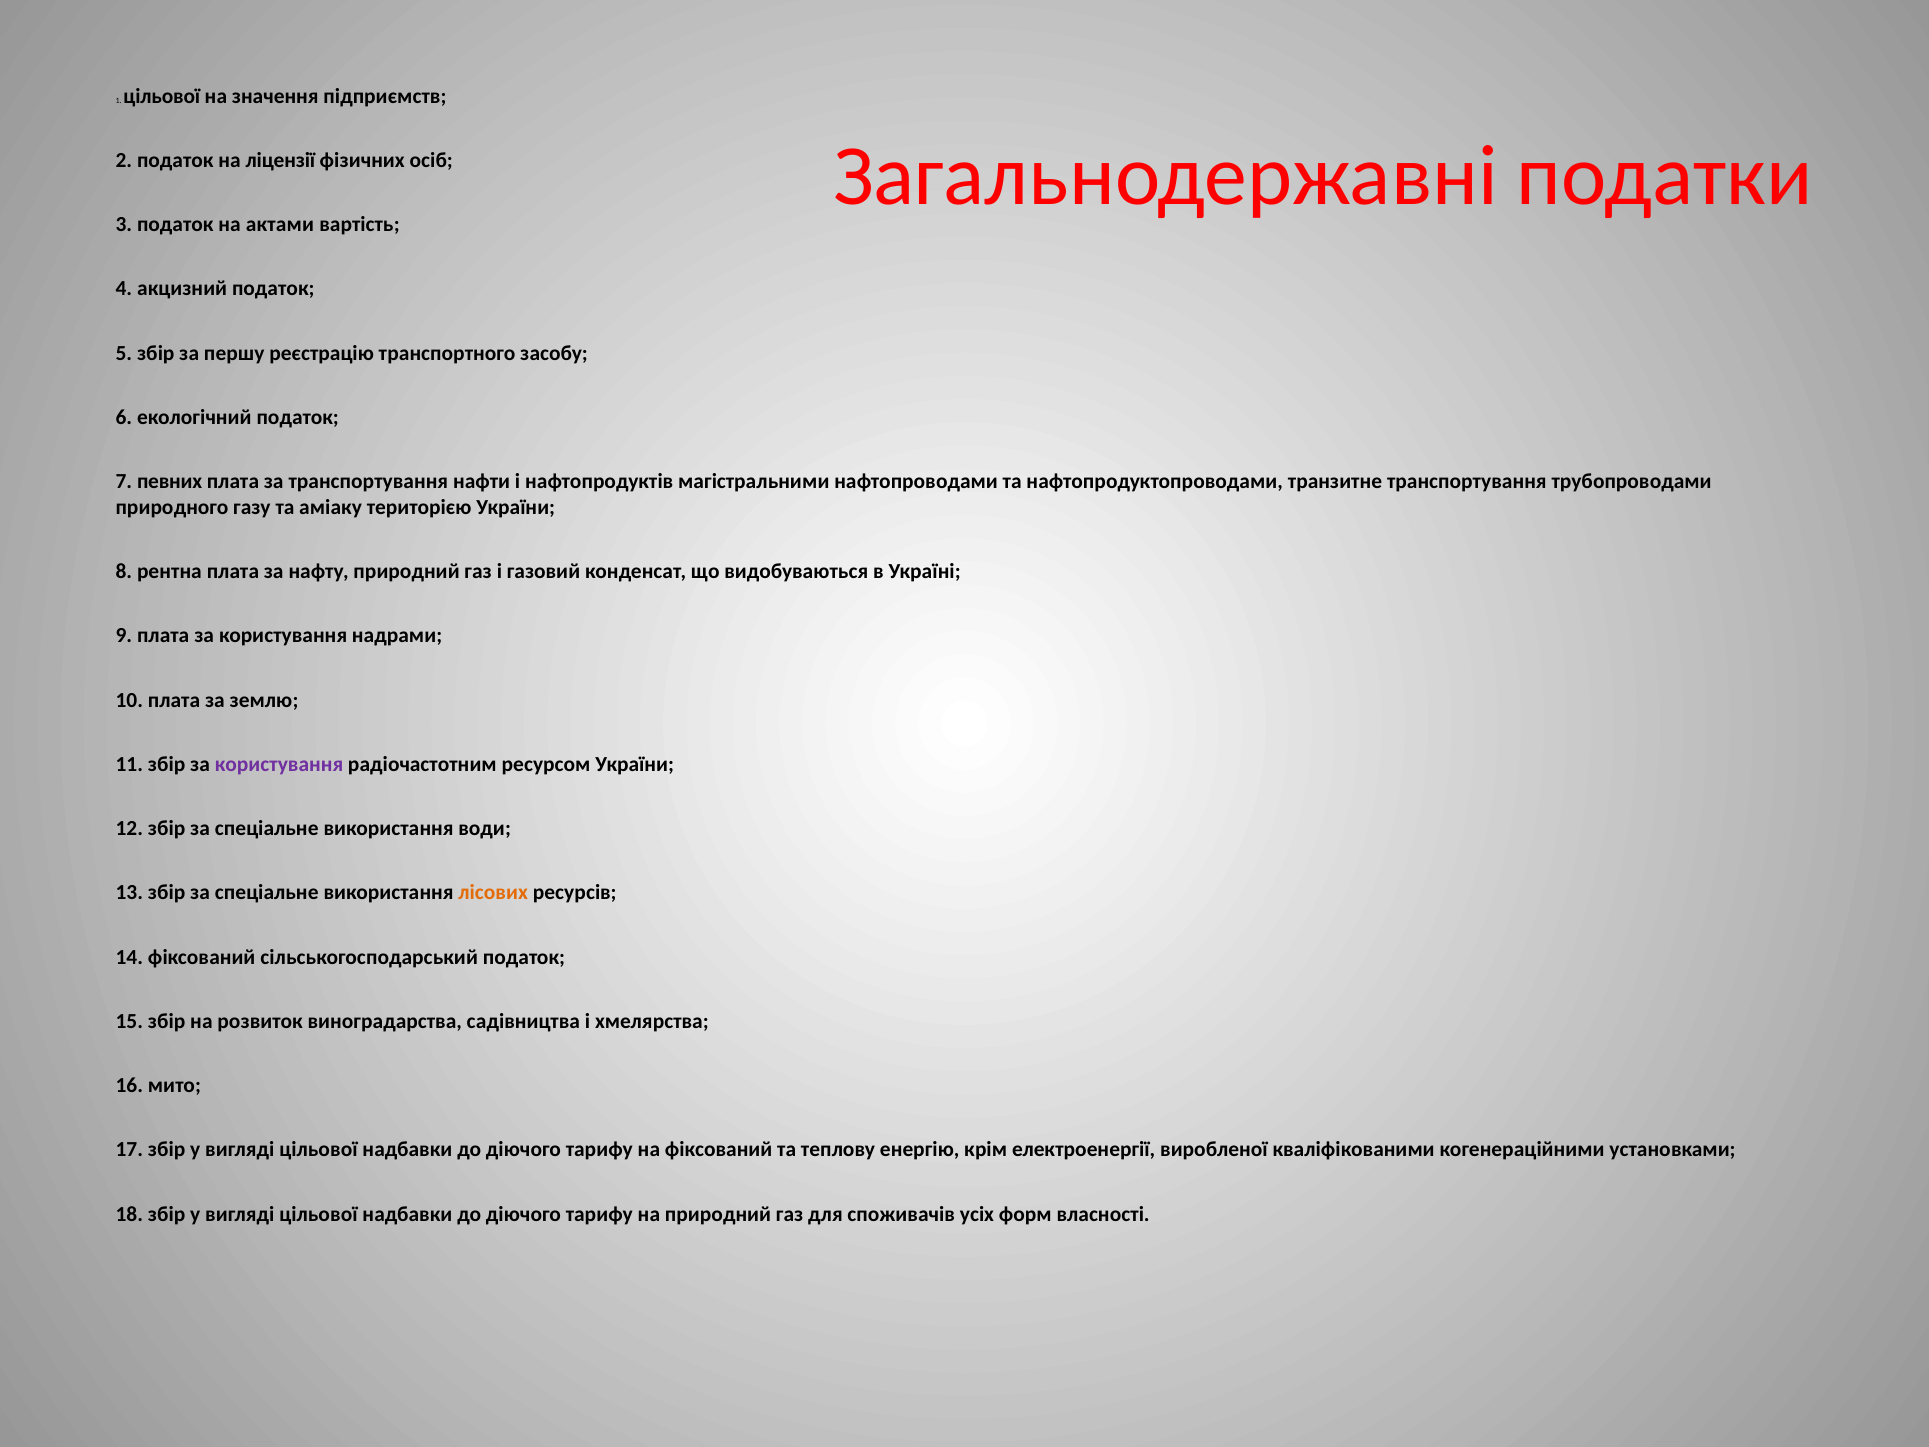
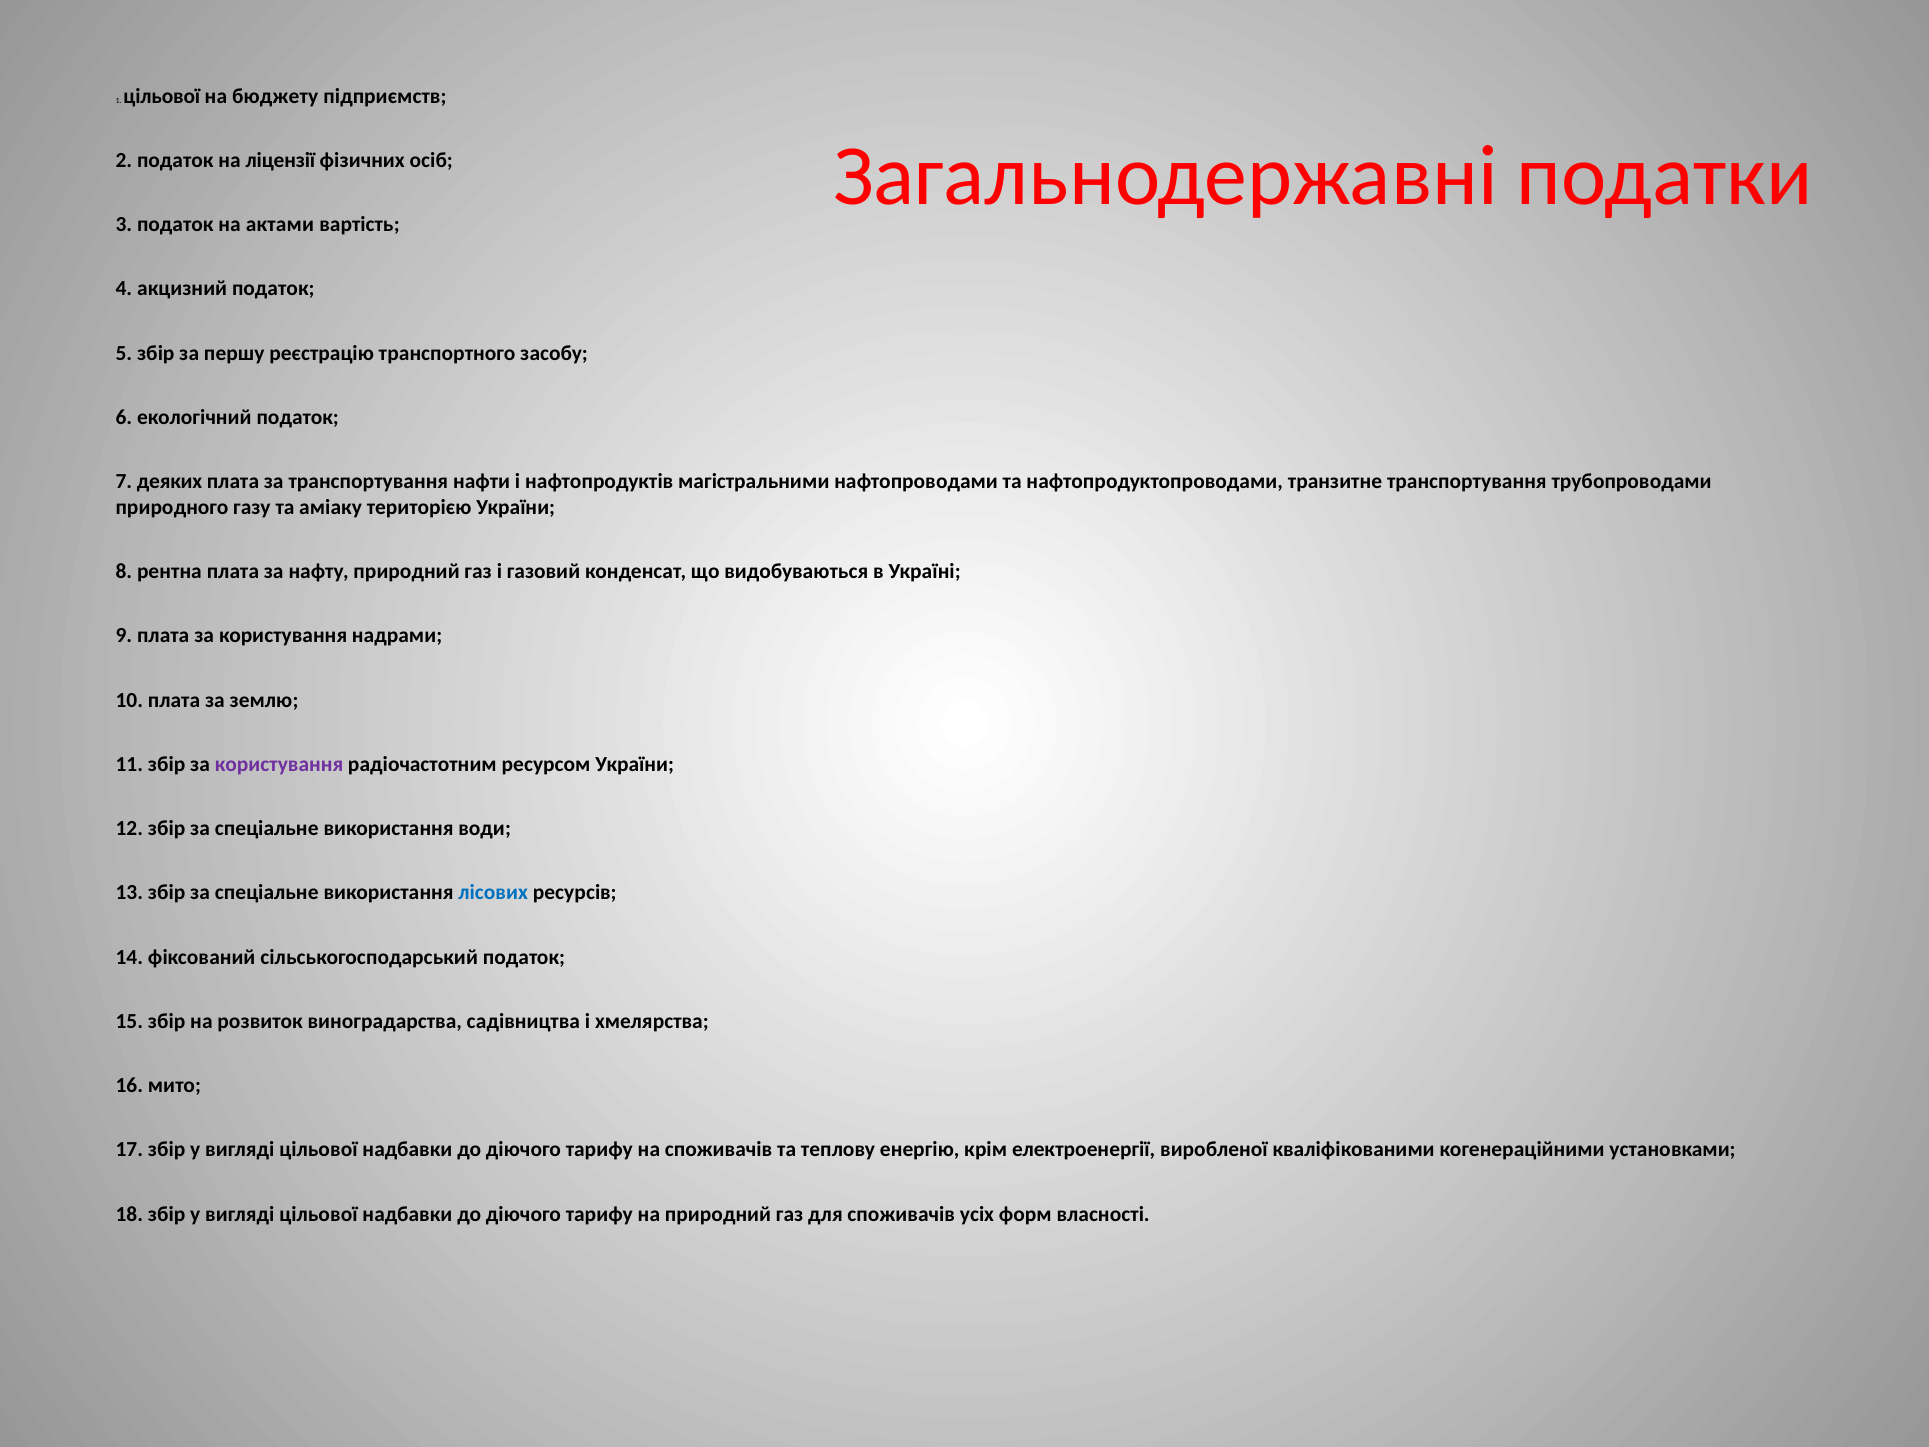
значення: значення -> бюджету (275, 96)
певних: певних -> деяких (170, 481)
лісових colour: orange -> blue (493, 893)
на фіксований: фіксований -> споживачів (719, 1150)
